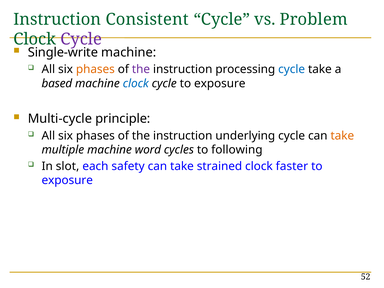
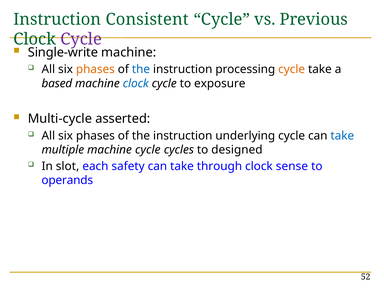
Problem: Problem -> Previous (314, 19)
the colour: purple -> blue (141, 69)
cycle colour: blue -> orange (292, 69)
principle: principle -> asserted (123, 119)
take colour: orange -> blue (342, 136)
machine word: word -> cycle (148, 150)
following: following -> designed (237, 150)
strained: strained -> through (219, 166)
faster: faster -> sense (292, 166)
exposure: exposure -> operands (67, 180)
